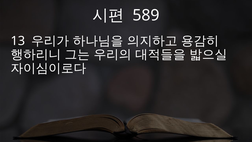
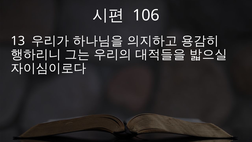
589: 589 -> 106 (146, 15)
